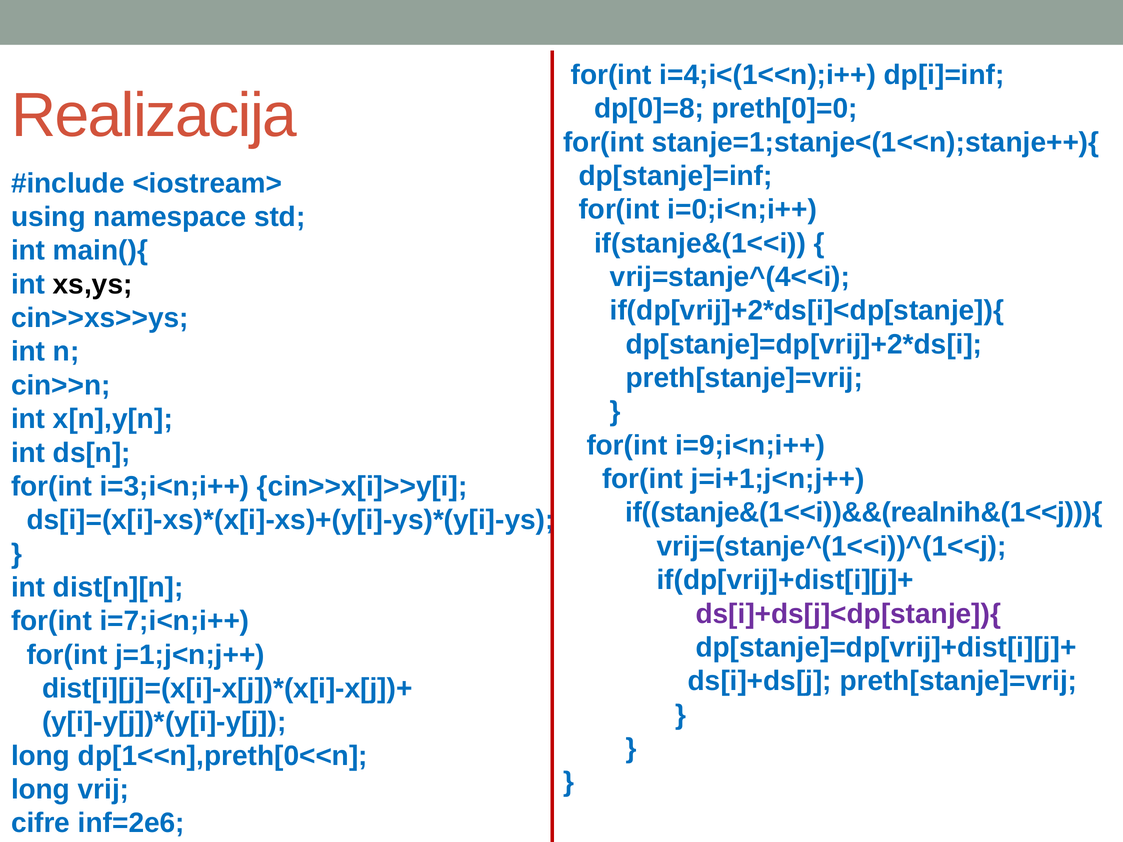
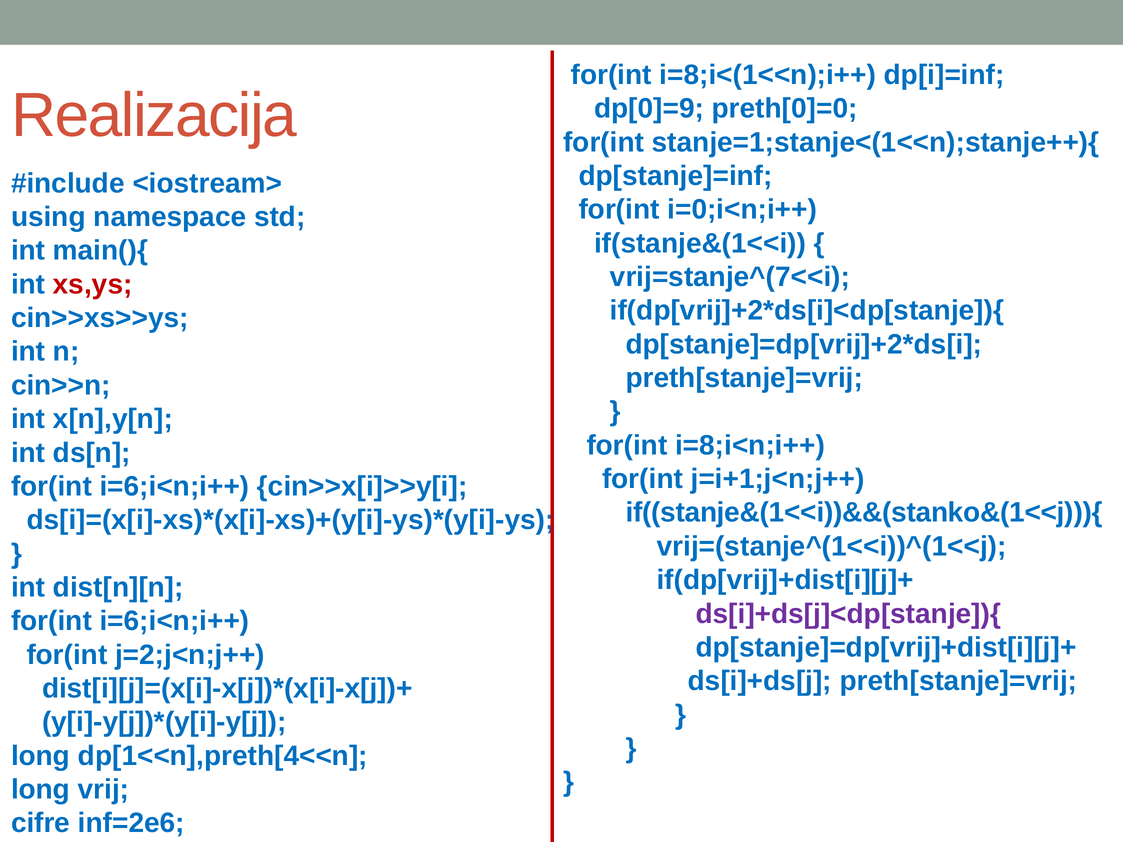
i=4;i<(1<<n);i++: i=4;i<(1<<n);i++ -> i=8;i<(1<<n);i++ (768, 75)
dp[0]=8: dp[0]=8 -> dp[0]=9 (649, 109)
vrij=stanje^(4<<i: vrij=stanje^(4<<i -> vrij=stanje^(7<<i (730, 277)
xs,ys colour: black -> red (93, 284)
i=9;i<n;i++: i=9;i<n;i++ -> i=8;i<n;i++ (750, 446)
i=3;i<n;i++: i=3;i<n;i++ -> i=6;i<n;i++ (174, 487)
if((stanje&(1<<i))&&(realnih&(1<<j))){: if((stanje&(1<<i))&&(realnih&(1<<j))){ -> if((stanje&(1<<i))&&(stanko&(1<<j))){ (864, 513)
i=7;i<n;i++: i=7;i<n;i++ -> i=6;i<n;i++ (174, 621)
j=1;j<n;j++: j=1;j<n;j++ -> j=2;j<n;j++ (190, 655)
dp[1<<n],preth[0<<n: dp[1<<n],preth[0<<n -> dp[1<<n],preth[4<<n (223, 756)
